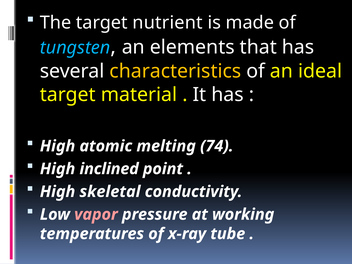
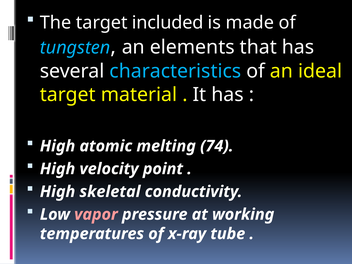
nutrient: nutrient -> included (168, 23)
characteristics colour: yellow -> light blue (175, 71)
inclined: inclined -> velocity (109, 169)
